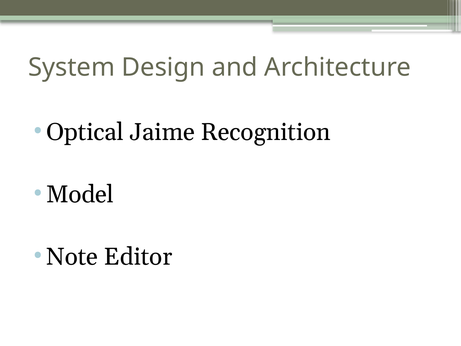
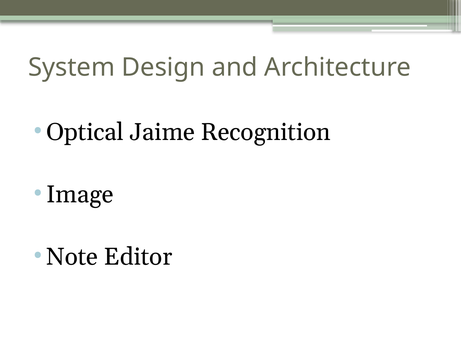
Model: Model -> Image (80, 194)
